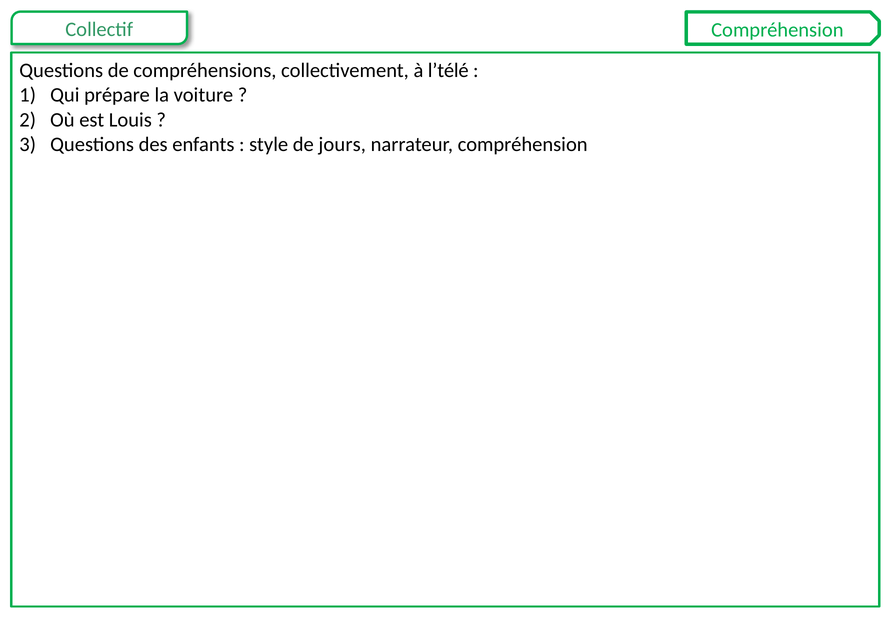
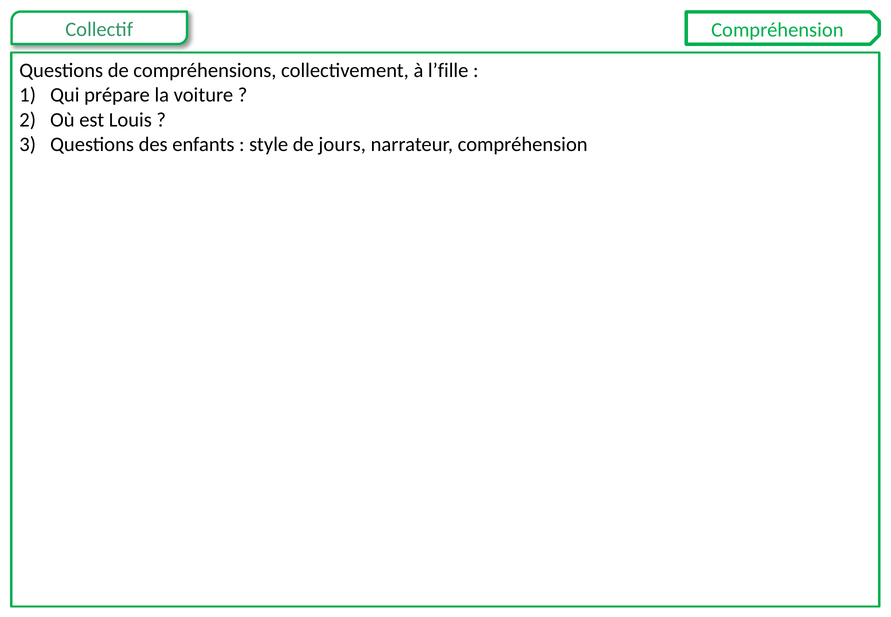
l’télé: l’télé -> l’fille (448, 70)
